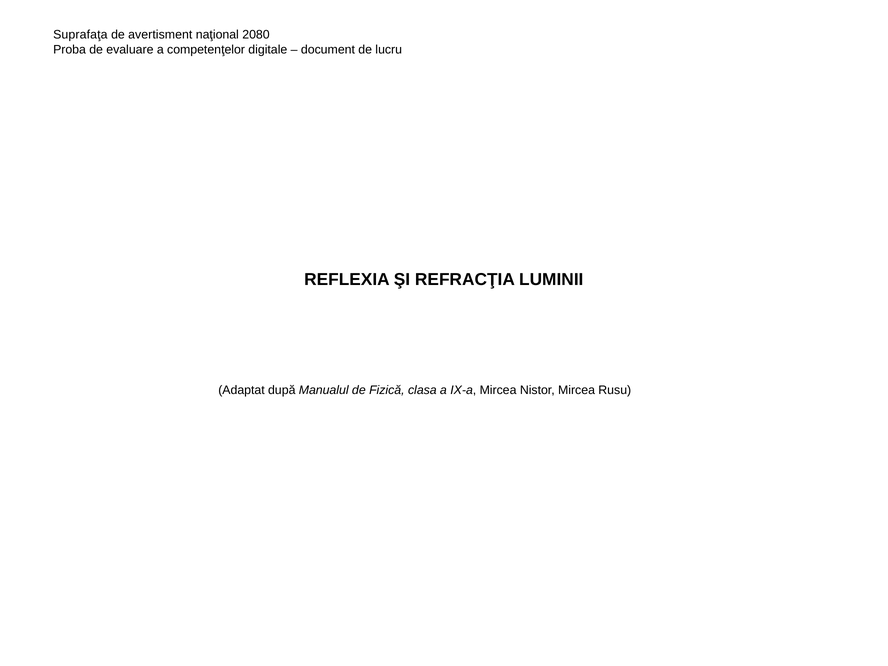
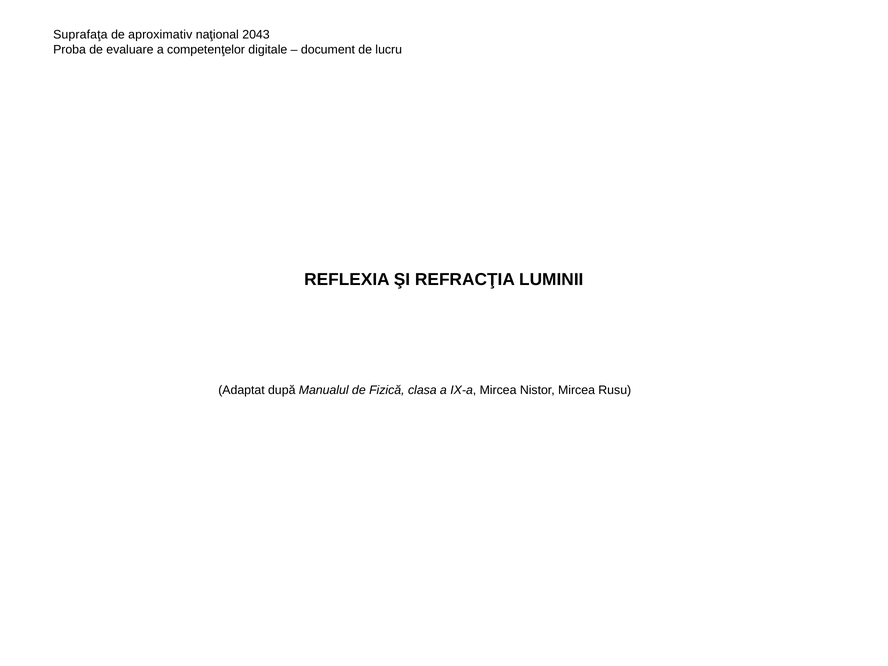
avertisment: avertisment -> aproximativ (160, 35)
2080: 2080 -> 2043 (256, 35)
